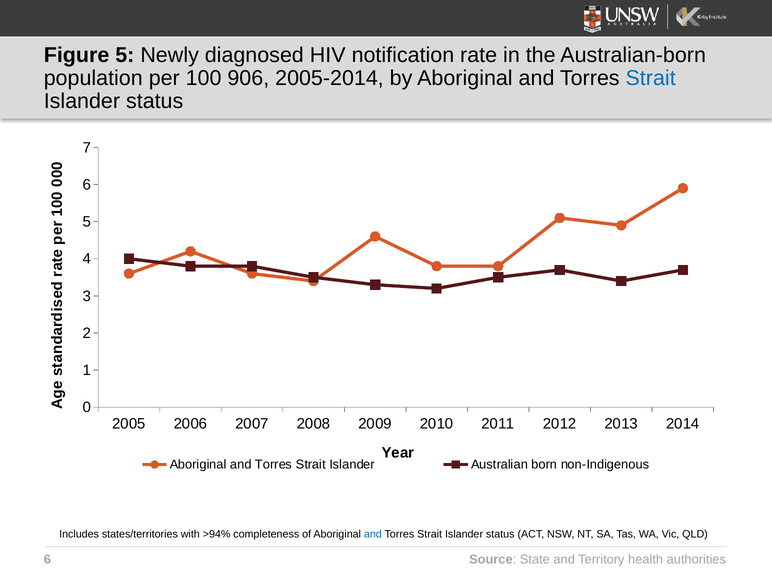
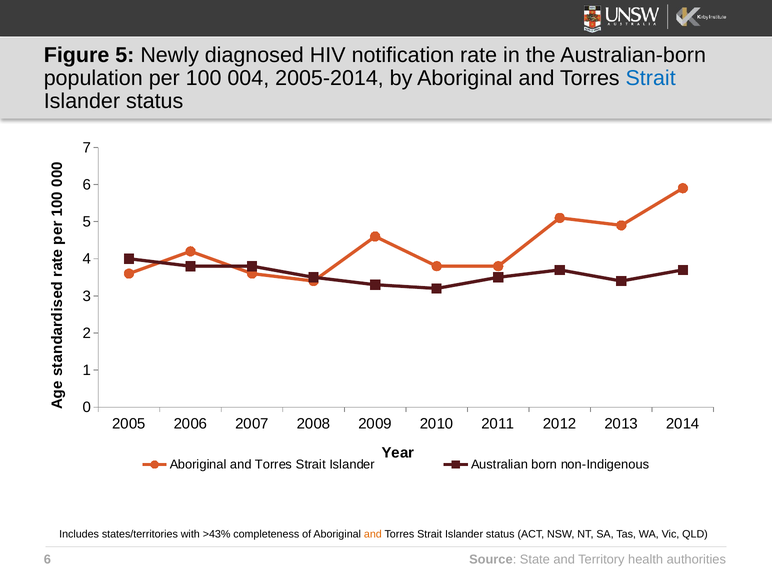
906: 906 -> 004 (248, 78)
>94%: >94% -> >43% (217, 534)
and colour: blue -> orange (373, 534)
